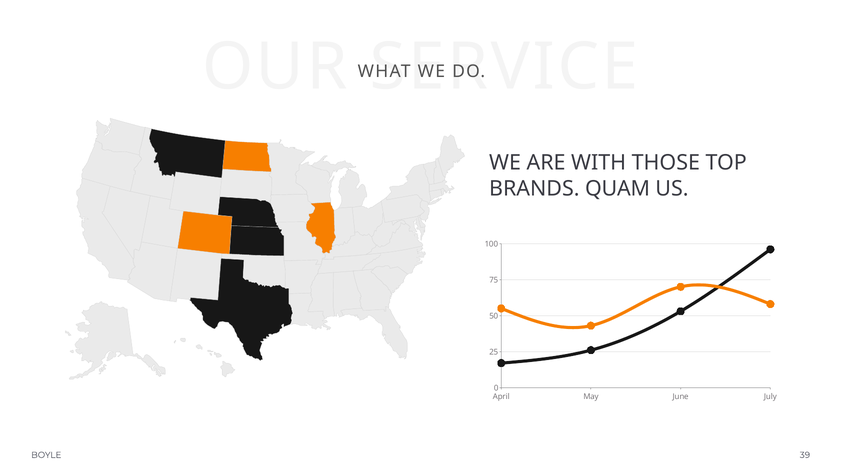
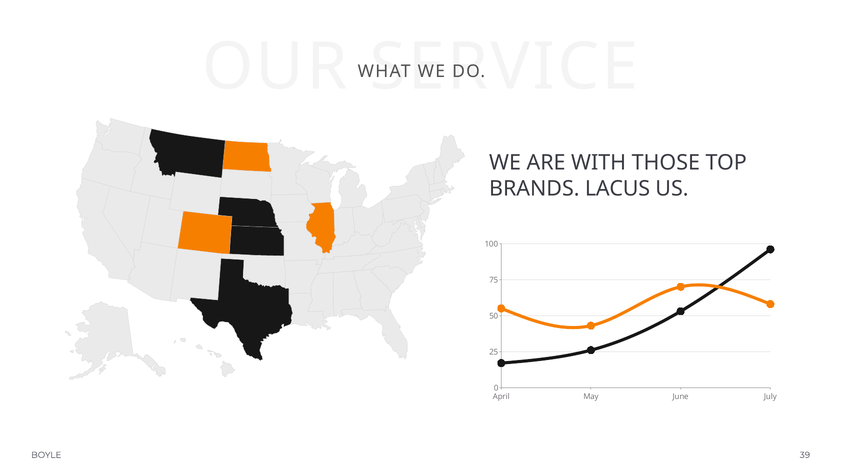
QUAM: QUAM -> LACUS (618, 189)
